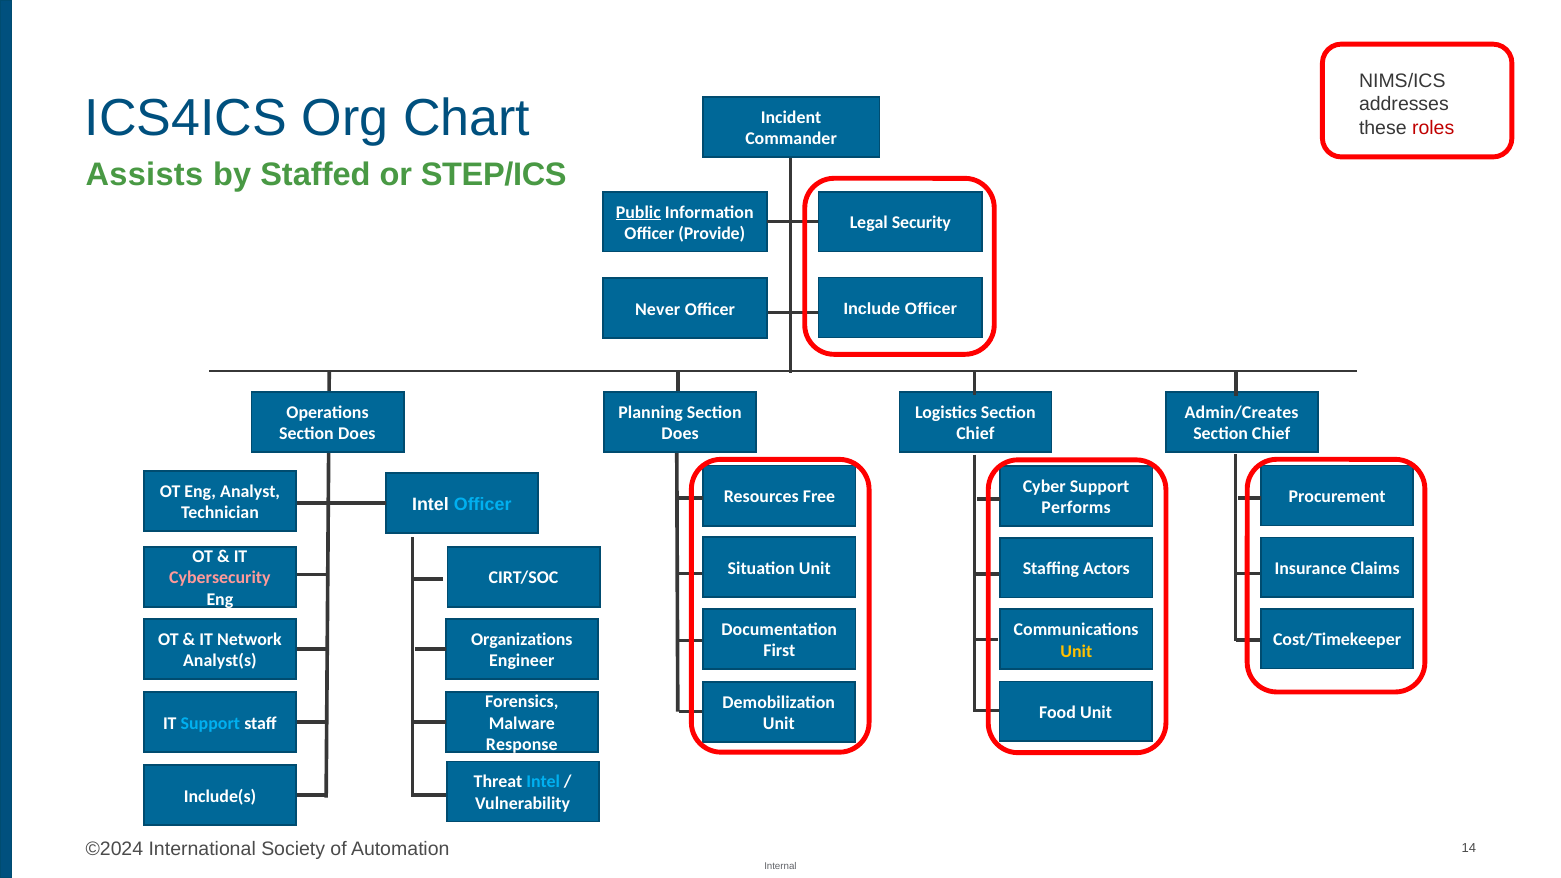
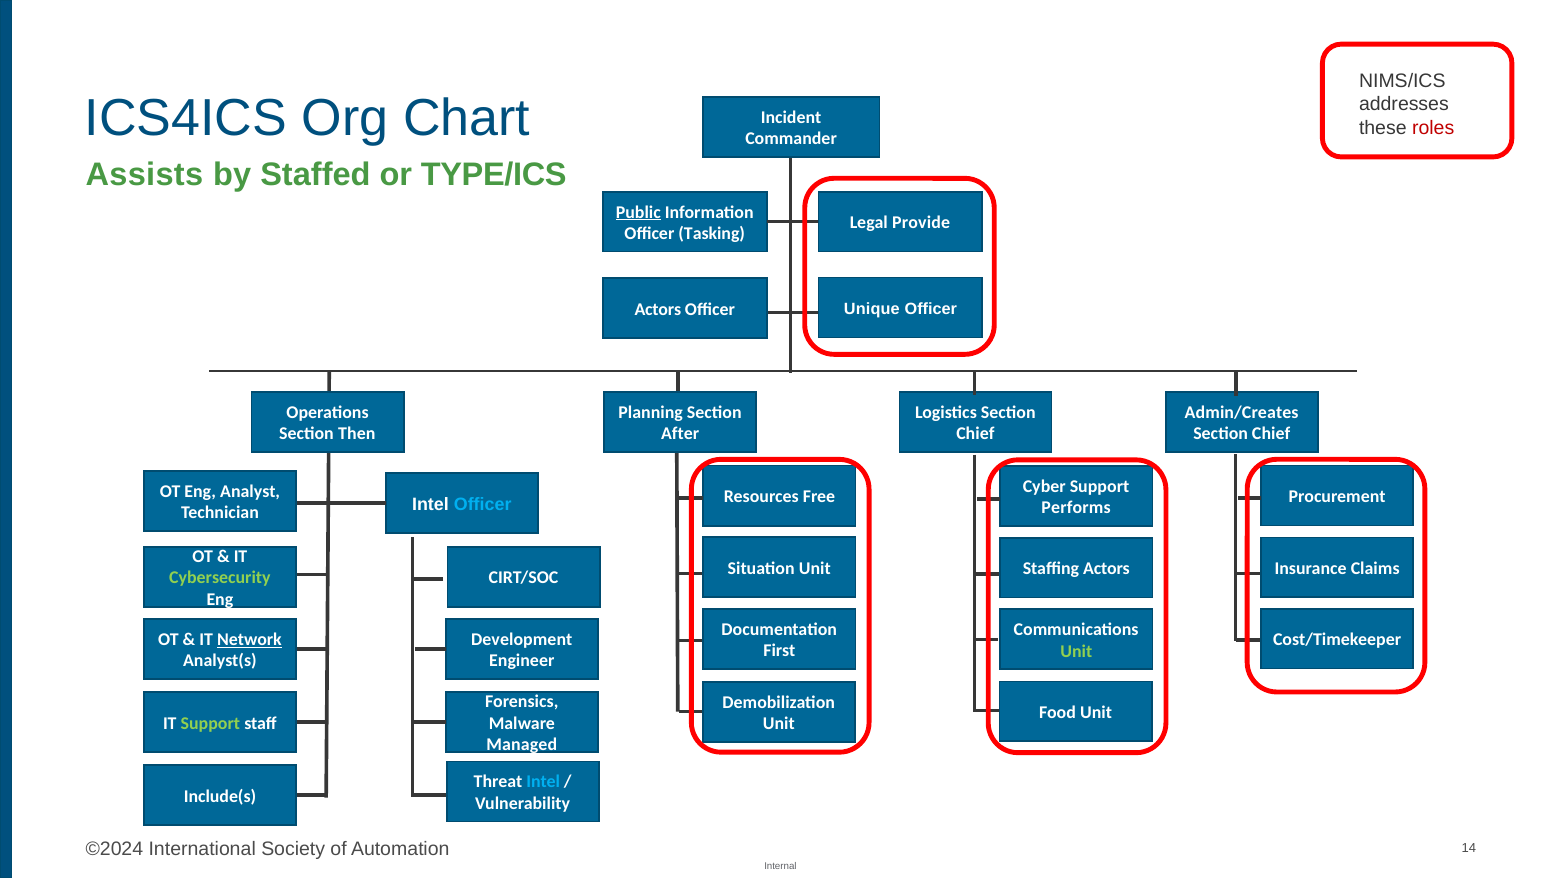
STEP/ICS: STEP/ICS -> TYPE/ICS (494, 174)
Security: Security -> Provide (921, 223)
Provide: Provide -> Tasking (712, 234)
Include: Include -> Unique (872, 309)
Never: Never -> Actors (658, 309)
Does: Does -> Then (357, 434)
Does: Does -> After (680, 434)
Cybersecurity colour: pink -> light green (220, 578)
Network underline: none -> present (249, 639)
Organizations: Organizations -> Development (522, 639)
Unit colour: yellow -> light green (1076, 651)
Support colour: light blue -> light green (210, 723)
Response: Response -> Managed (522, 745)
